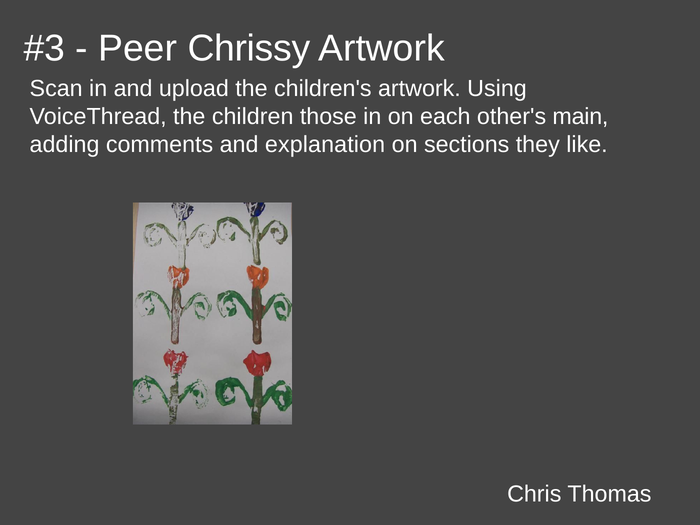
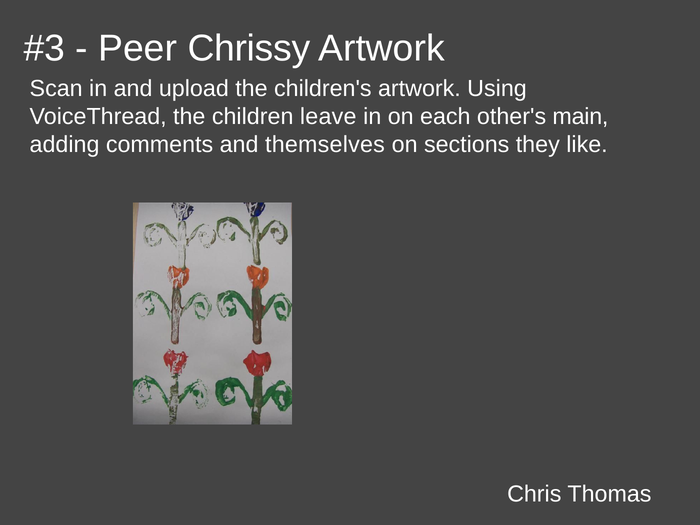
those: those -> leave (328, 116)
explanation: explanation -> themselves (325, 144)
